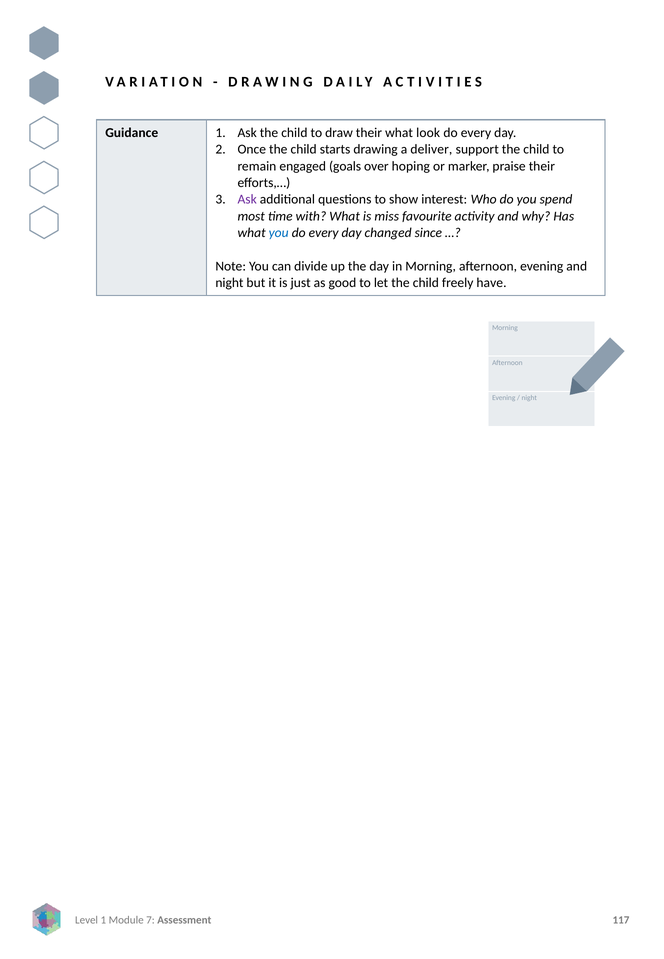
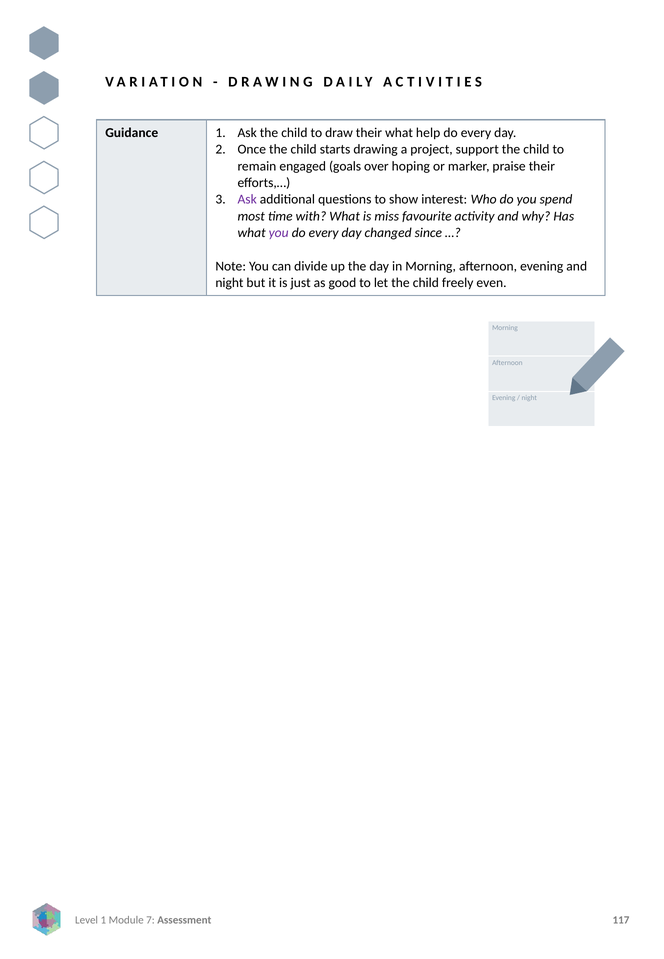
look: look -> help (428, 133)
deliver: deliver -> project (431, 149)
you colour: blue -> purple (279, 233)
have: have -> even (491, 283)
